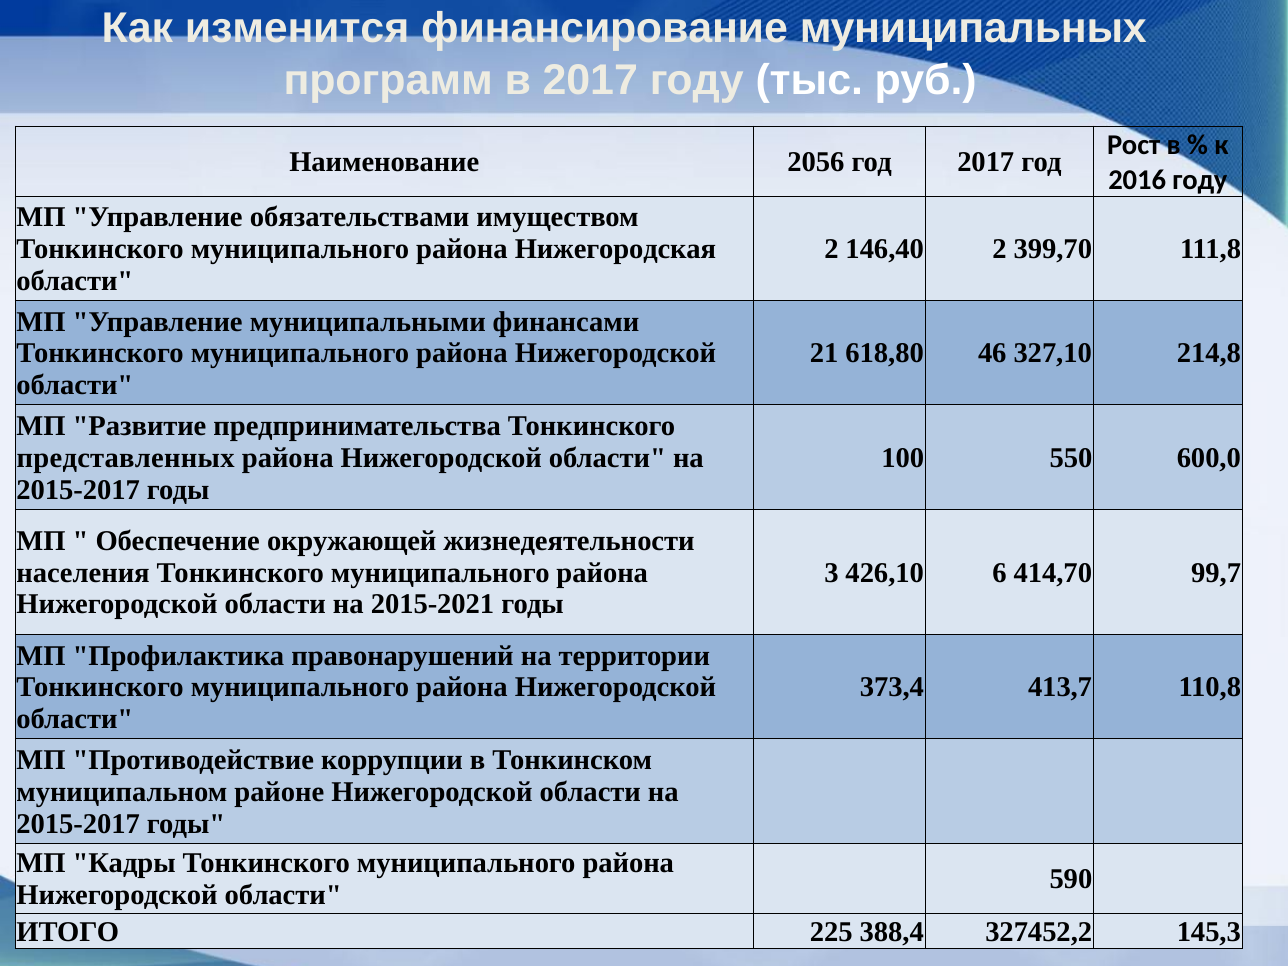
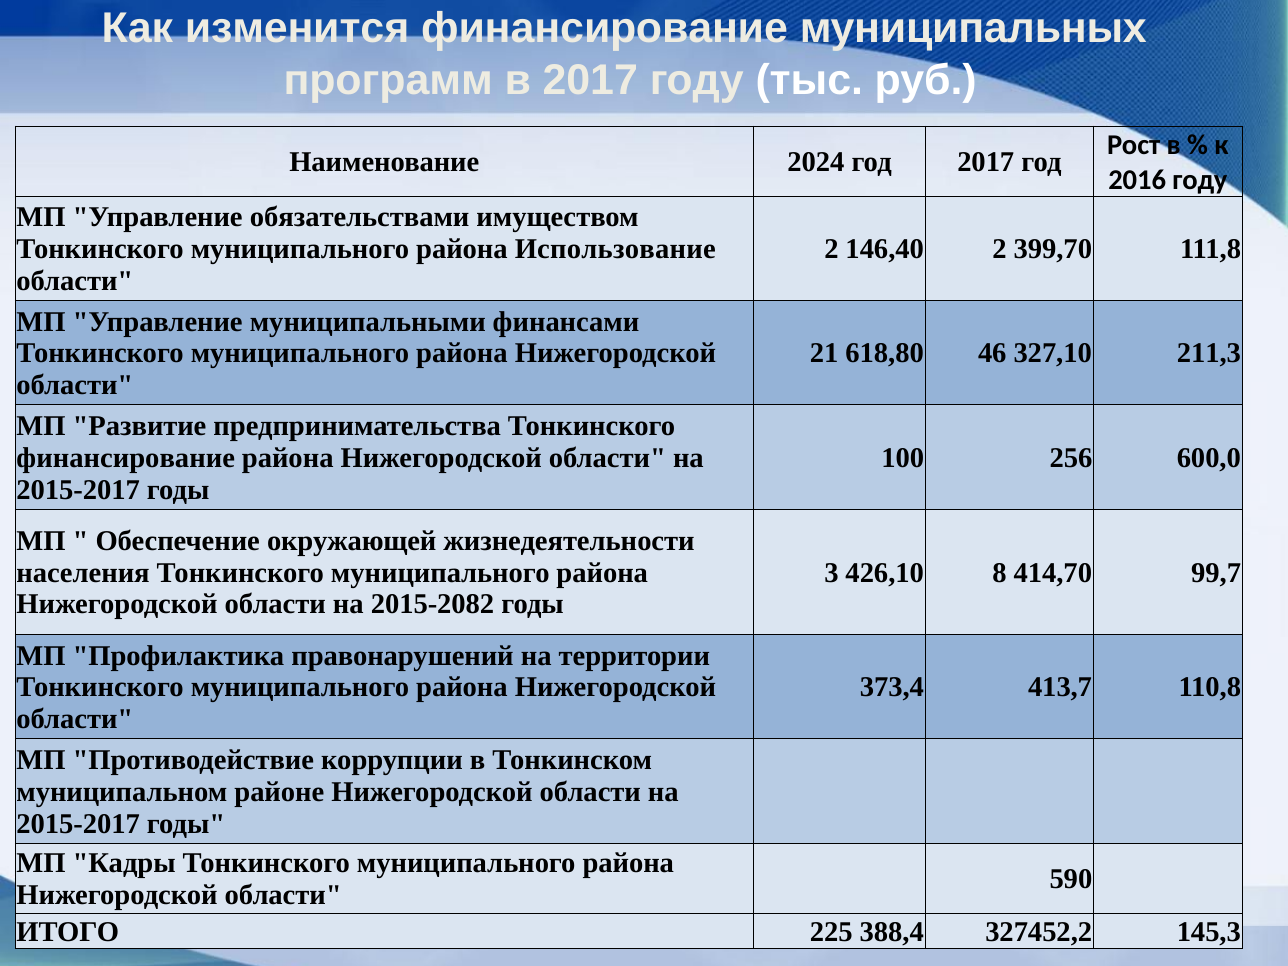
2056: 2056 -> 2024 (816, 162)
Нижегородская: Нижегородская -> Использование (615, 249)
214,8: 214,8 -> 211,3 (1209, 354)
представленных: представленных -> финансирование (126, 458)
550: 550 -> 256 (1071, 458)
6: 6 -> 8 (1000, 573)
2015-2021: 2015-2021 -> 2015-2082 (433, 604)
